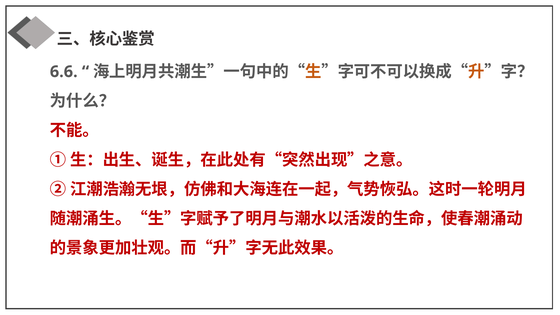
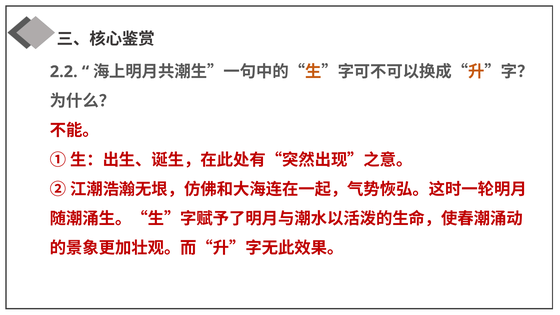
6.6: 6.6 -> 2.2 (64, 72)
